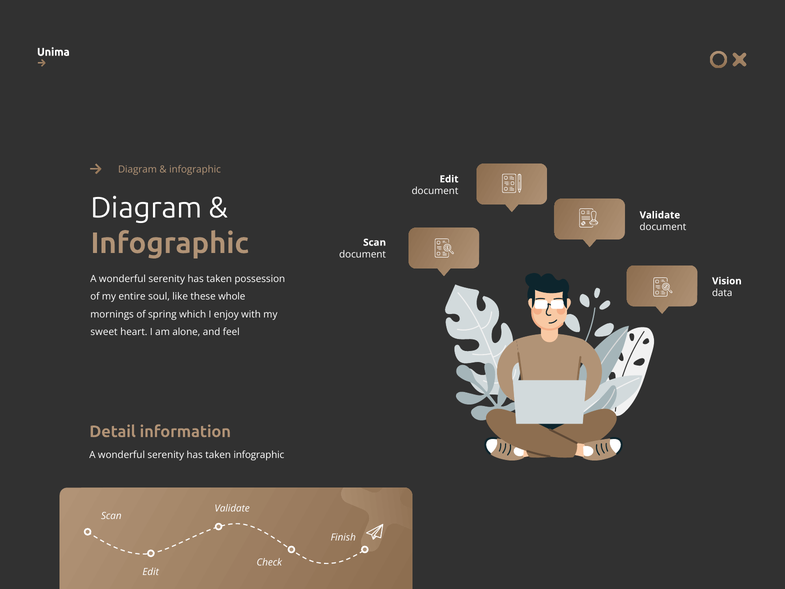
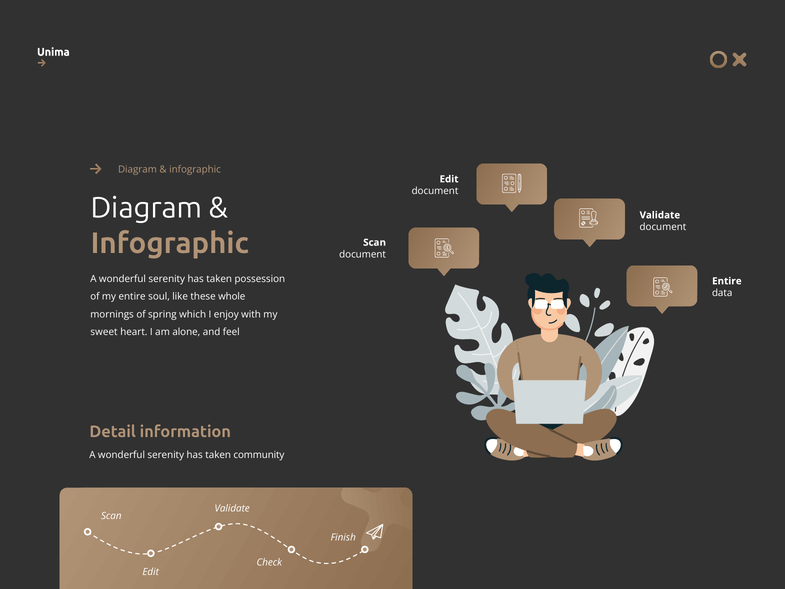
Vision: Vision -> Entire (727, 281)
taken infographic: infographic -> community (259, 455)
